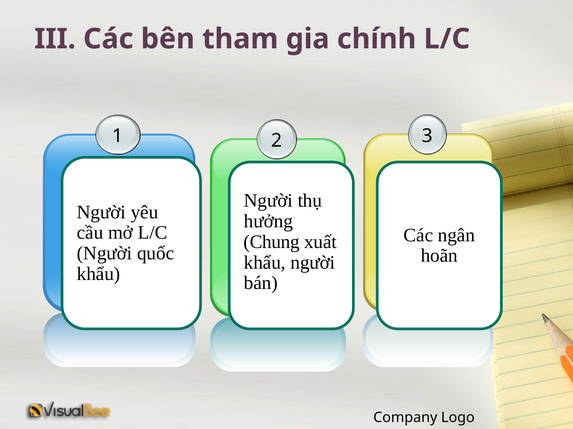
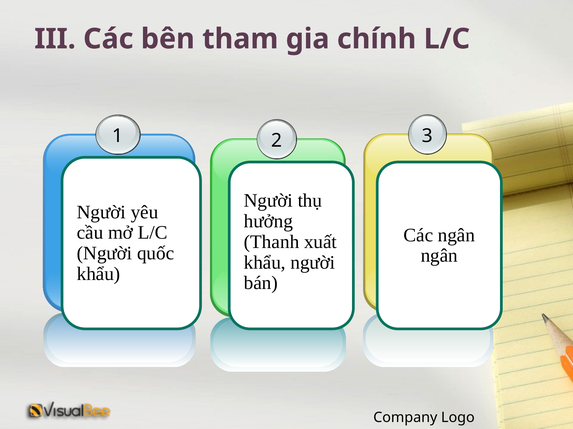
Chung: Chung -> Thanh (272, 242)
hoãn: hoãn -> ngân (439, 256)
